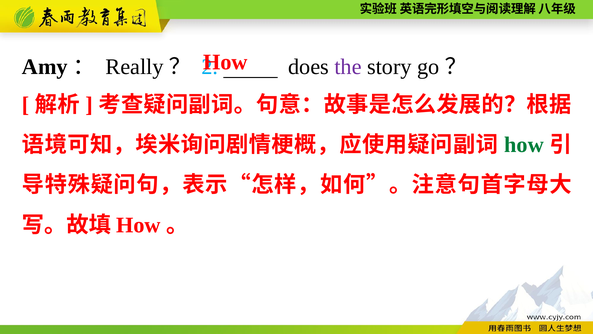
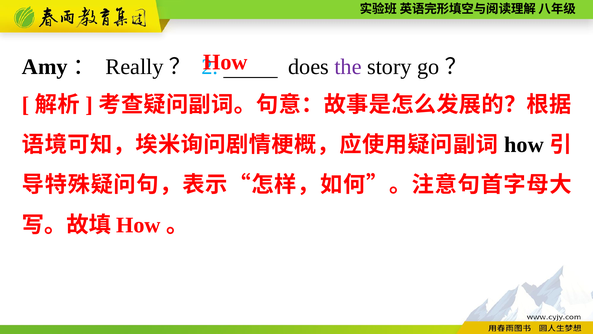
how colour: green -> black (524, 145)
